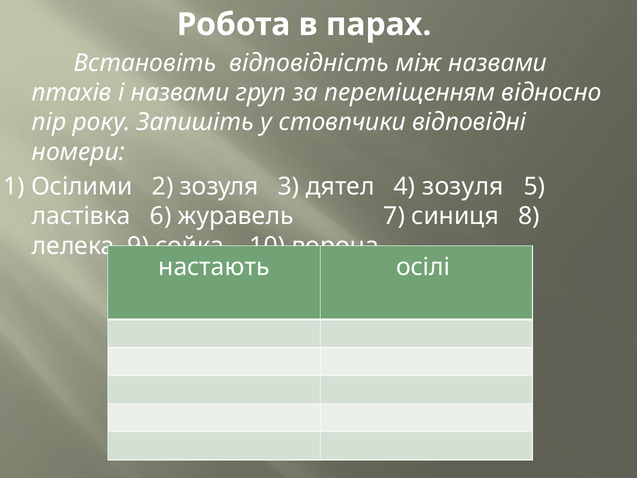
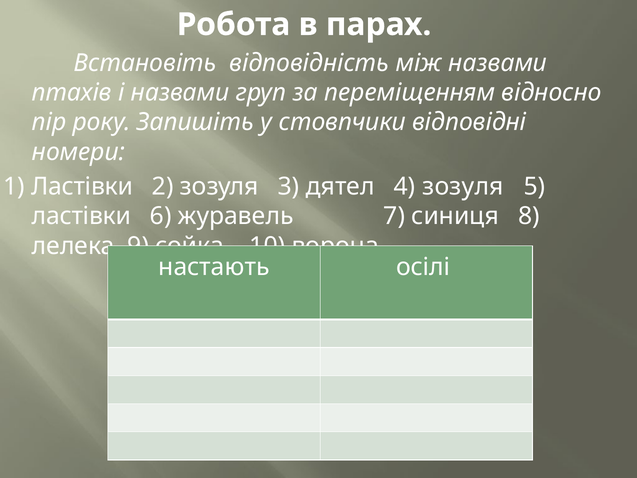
1 Осілими: Осілими -> Ластівки (82, 187)
ластівка: ластівка -> ластівки (81, 216)
